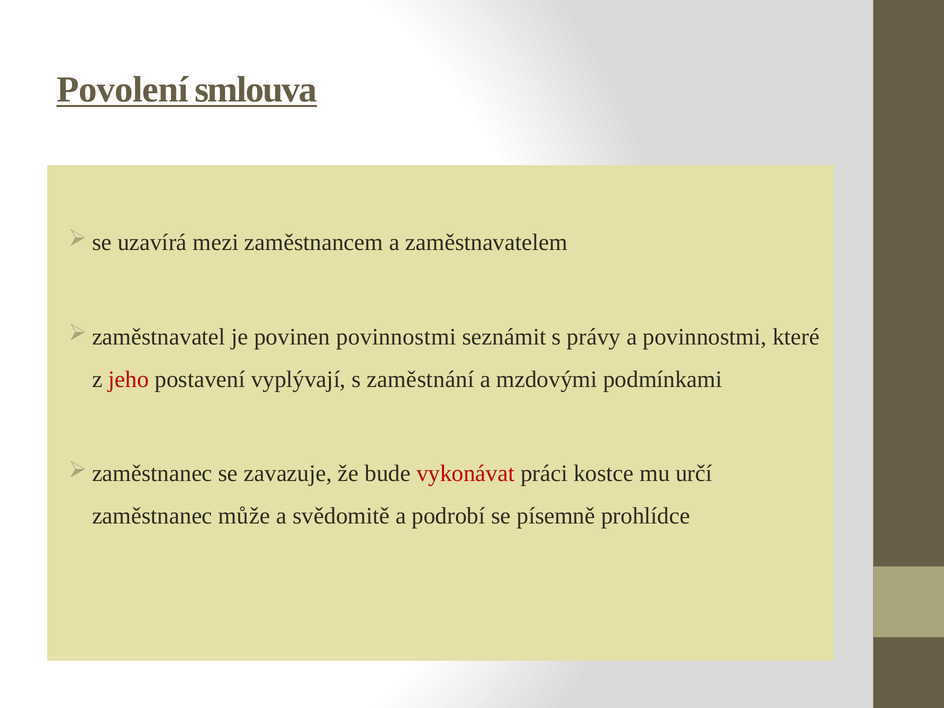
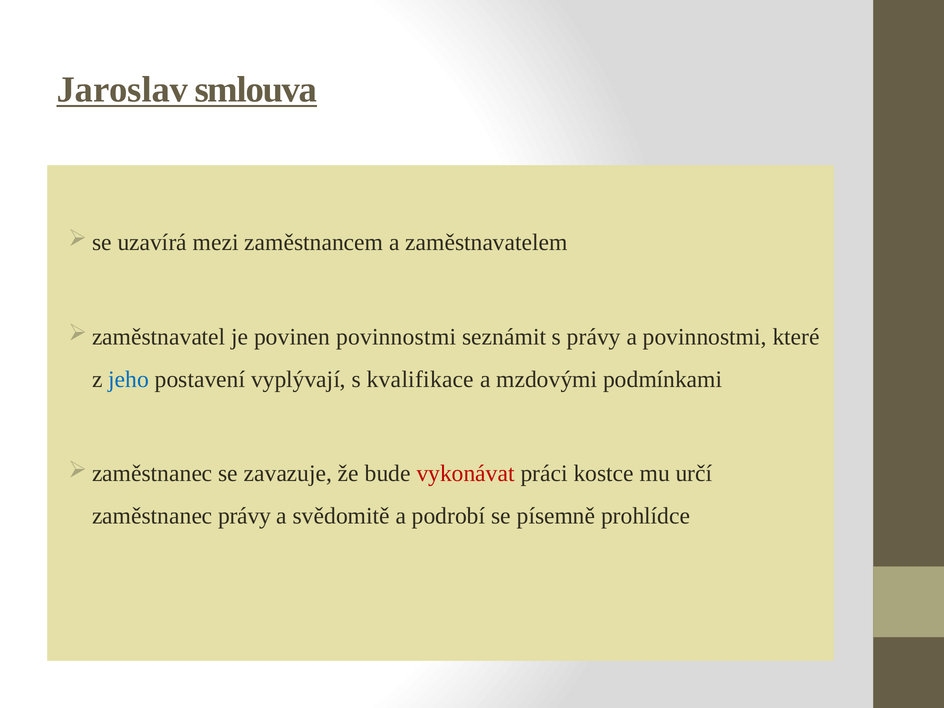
Povolení: Povolení -> Jaroslav (122, 90)
jeho colour: red -> blue (129, 379)
zaměstnání: zaměstnání -> kvalifikace (420, 379)
zaměstnanec může: může -> právy (245, 516)
